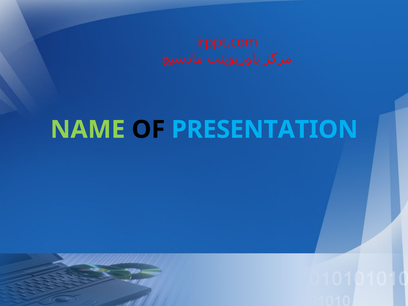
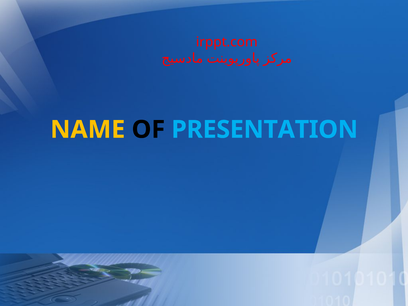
NAME colour: light green -> yellow (88, 130)
